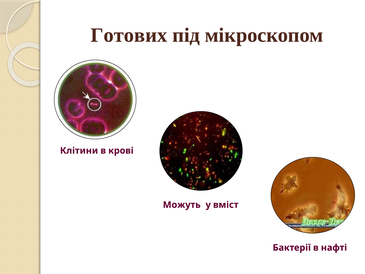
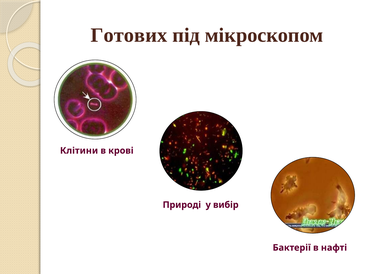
Можуть: Можуть -> Природі (182, 205)
вміст: вміст -> вибір (226, 205)
